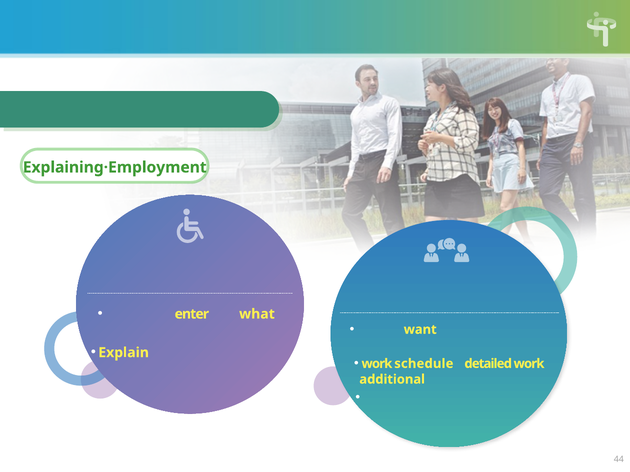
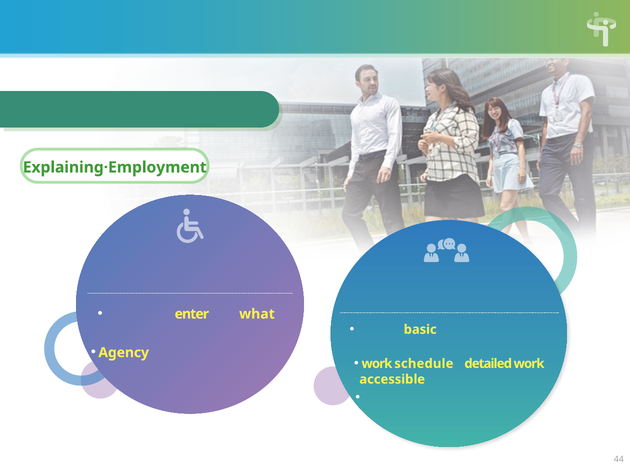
want: want -> basic (420, 330)
Explain: Explain -> Agency (124, 353)
additional: additional -> accessible (392, 380)
